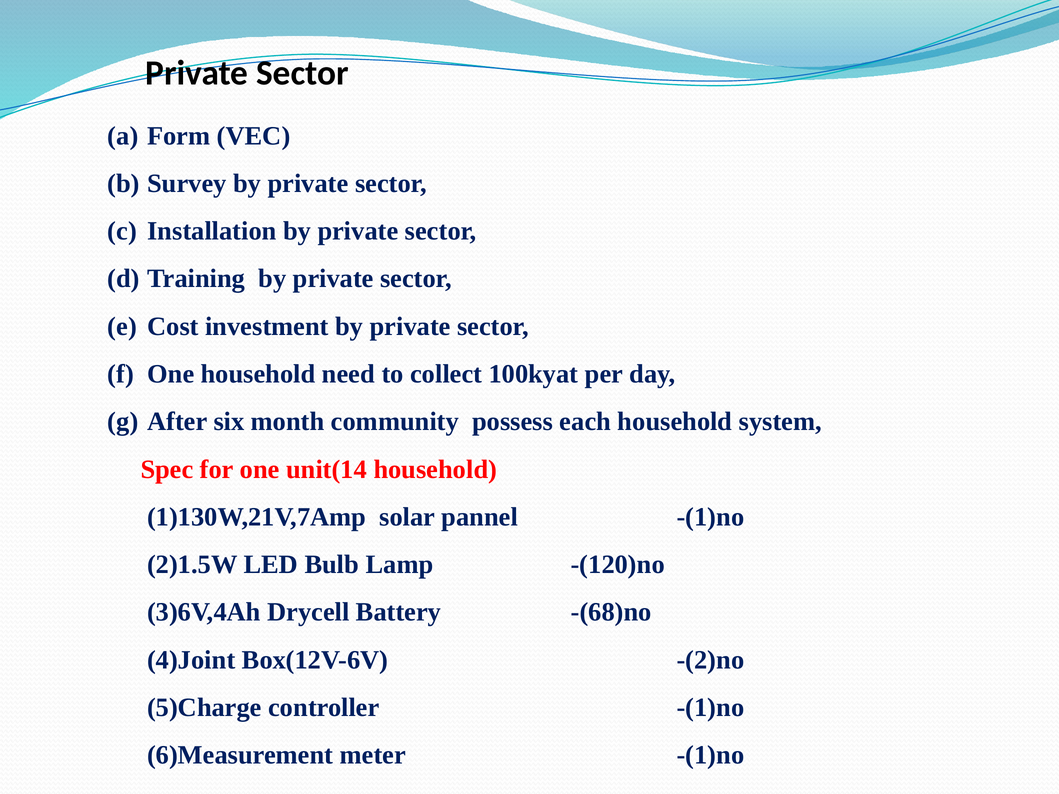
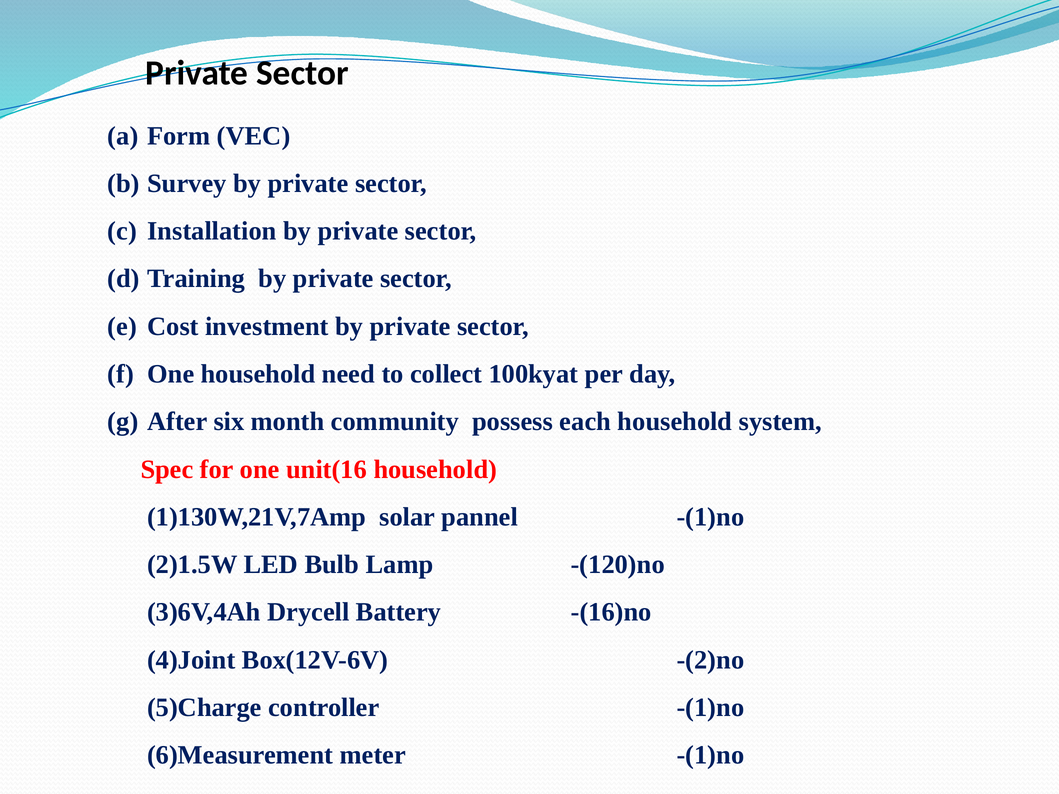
unit(14: unit(14 -> unit(16 (327, 469)
-(68)no: -(68)no -> -(16)no (611, 612)
